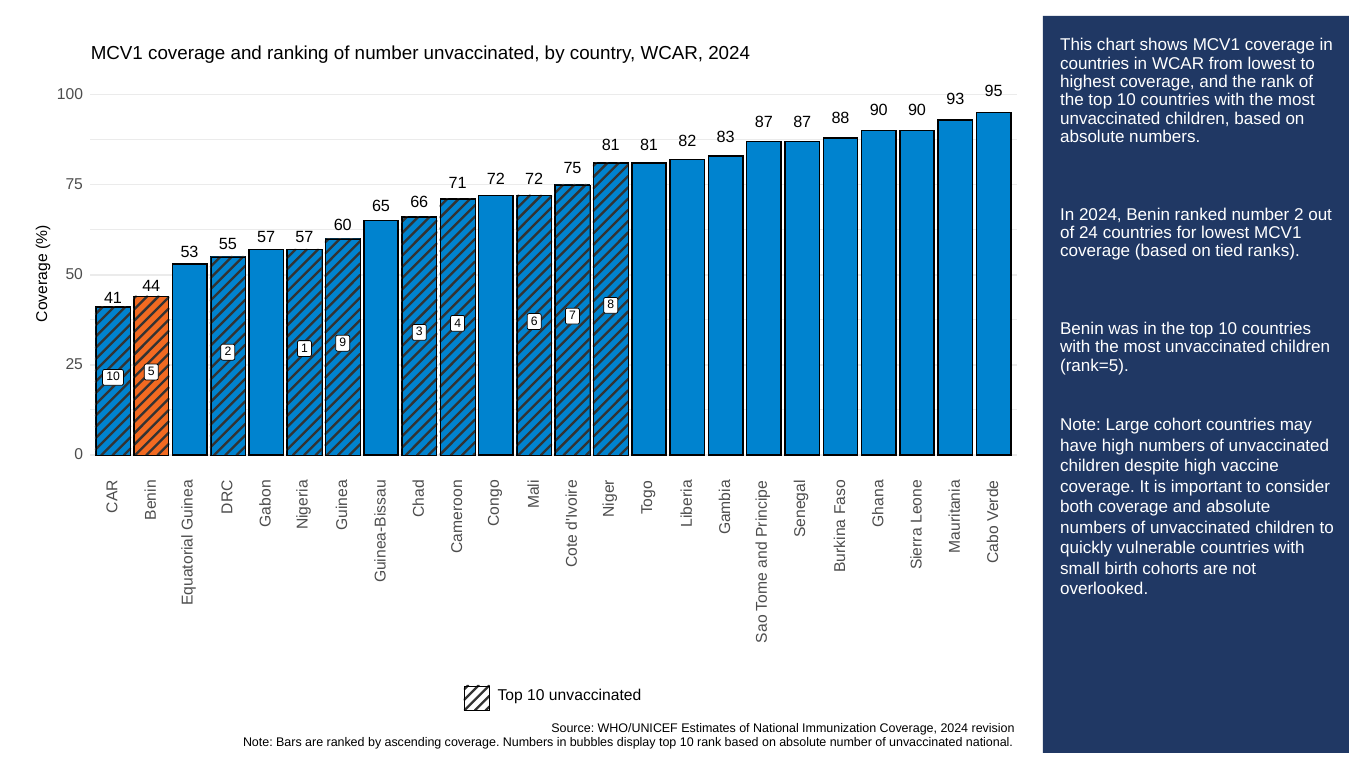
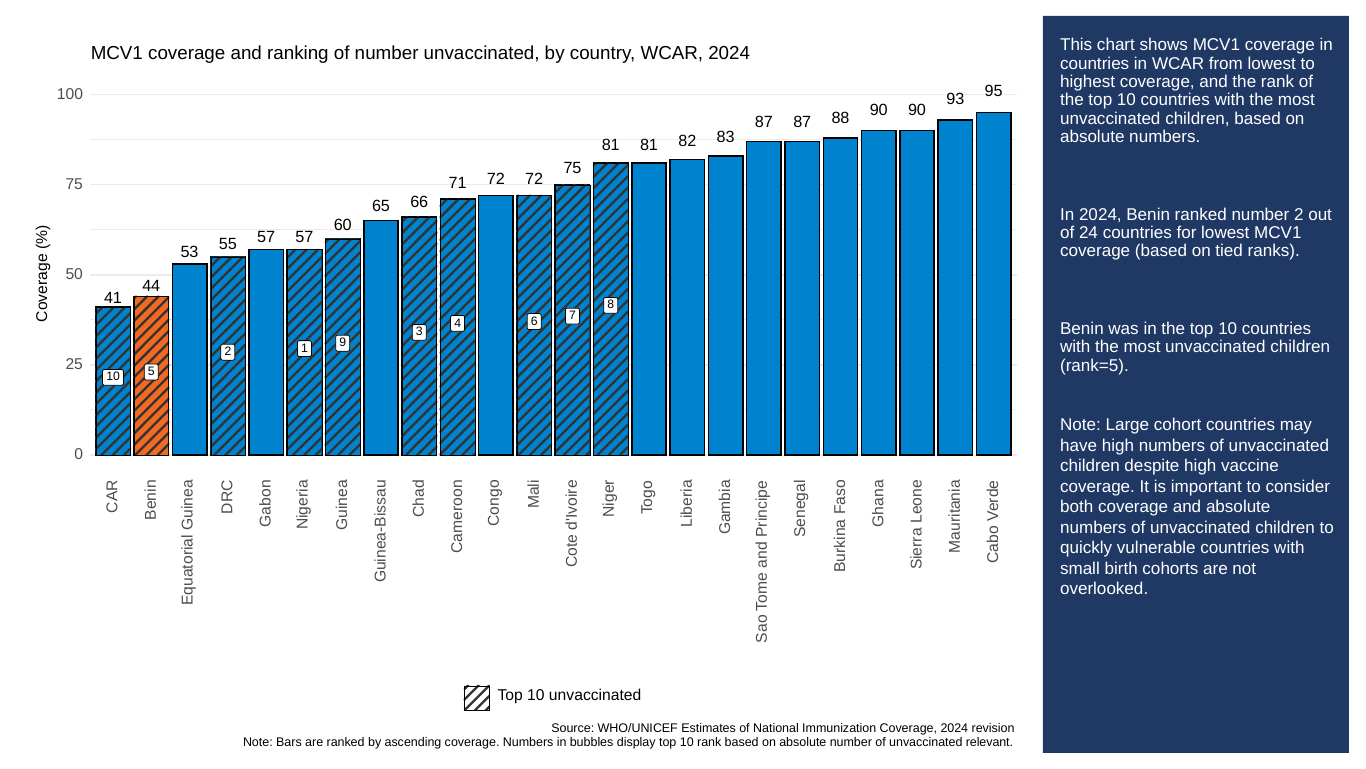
unvaccinated national: national -> relevant (989, 741)
